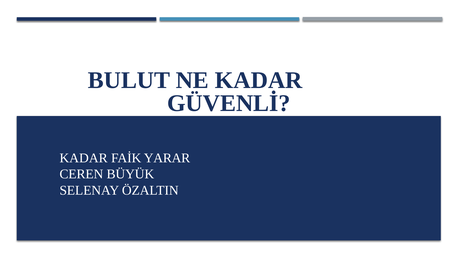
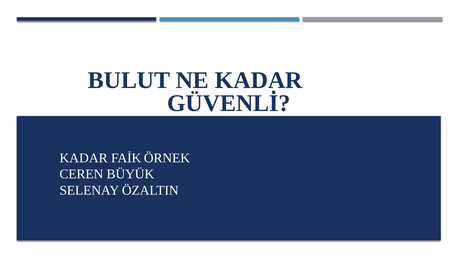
YARAR: YARAR -> ÖRNEK (167, 158)
